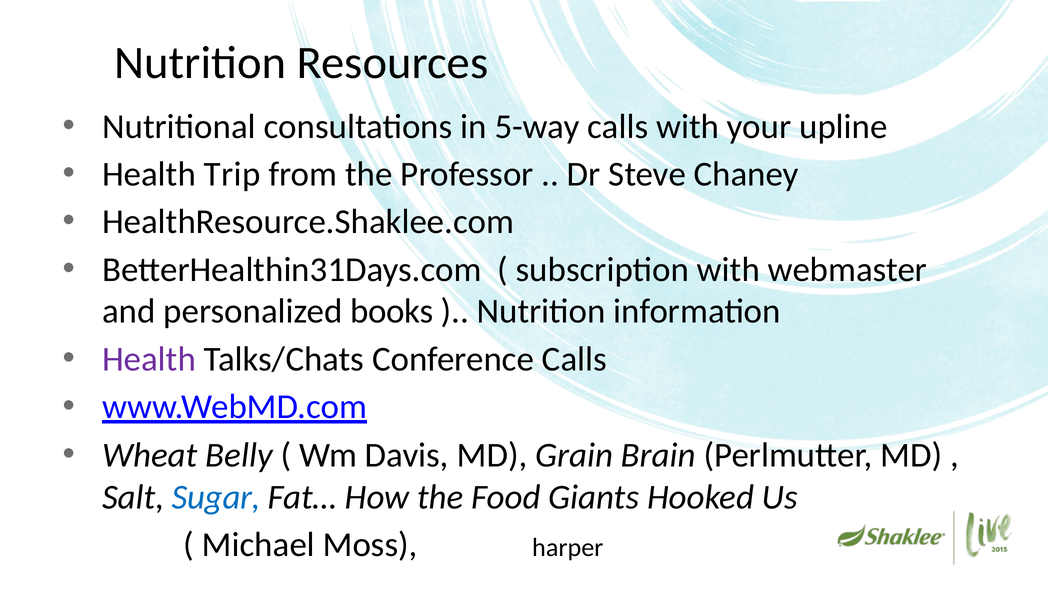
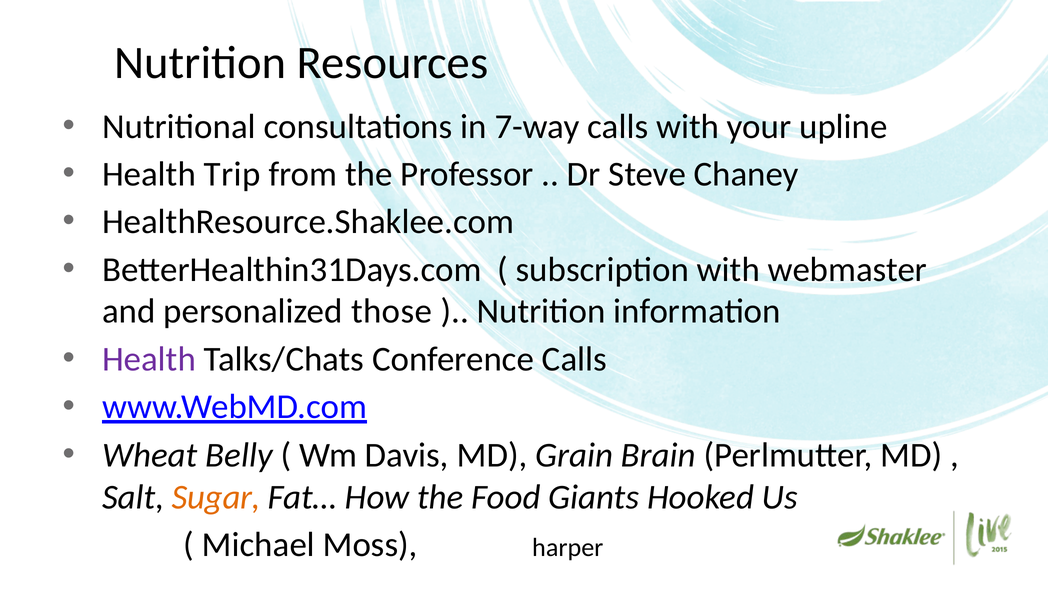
5-way: 5-way -> 7-way (537, 127)
books: books -> those (391, 312)
Sugar colour: blue -> orange (216, 498)
